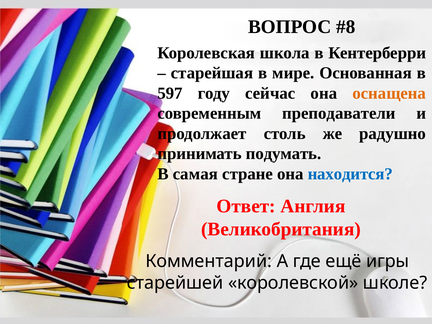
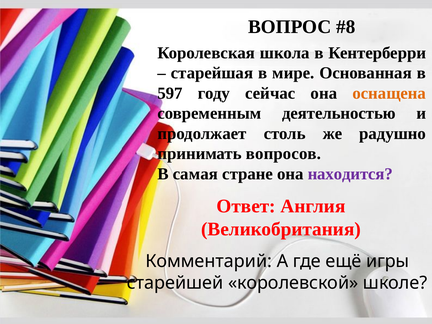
преподаватели: преподаватели -> деятельностью (339, 113)
подумать: подумать -> вопросов (284, 154)
находится colour: blue -> purple (350, 174)
